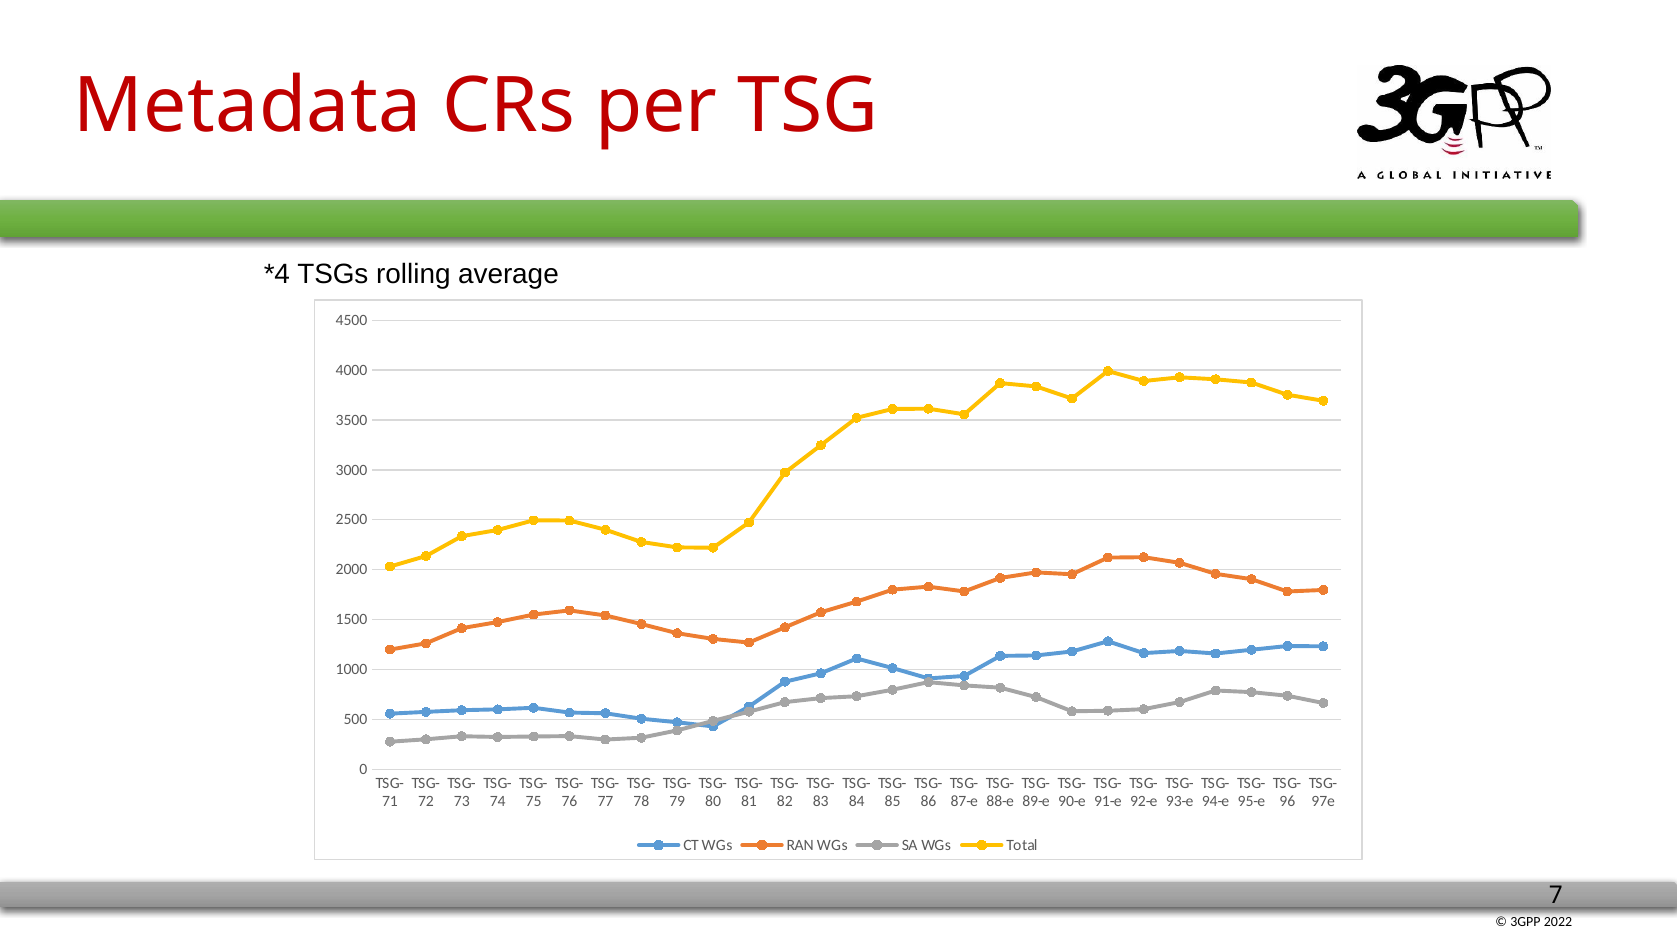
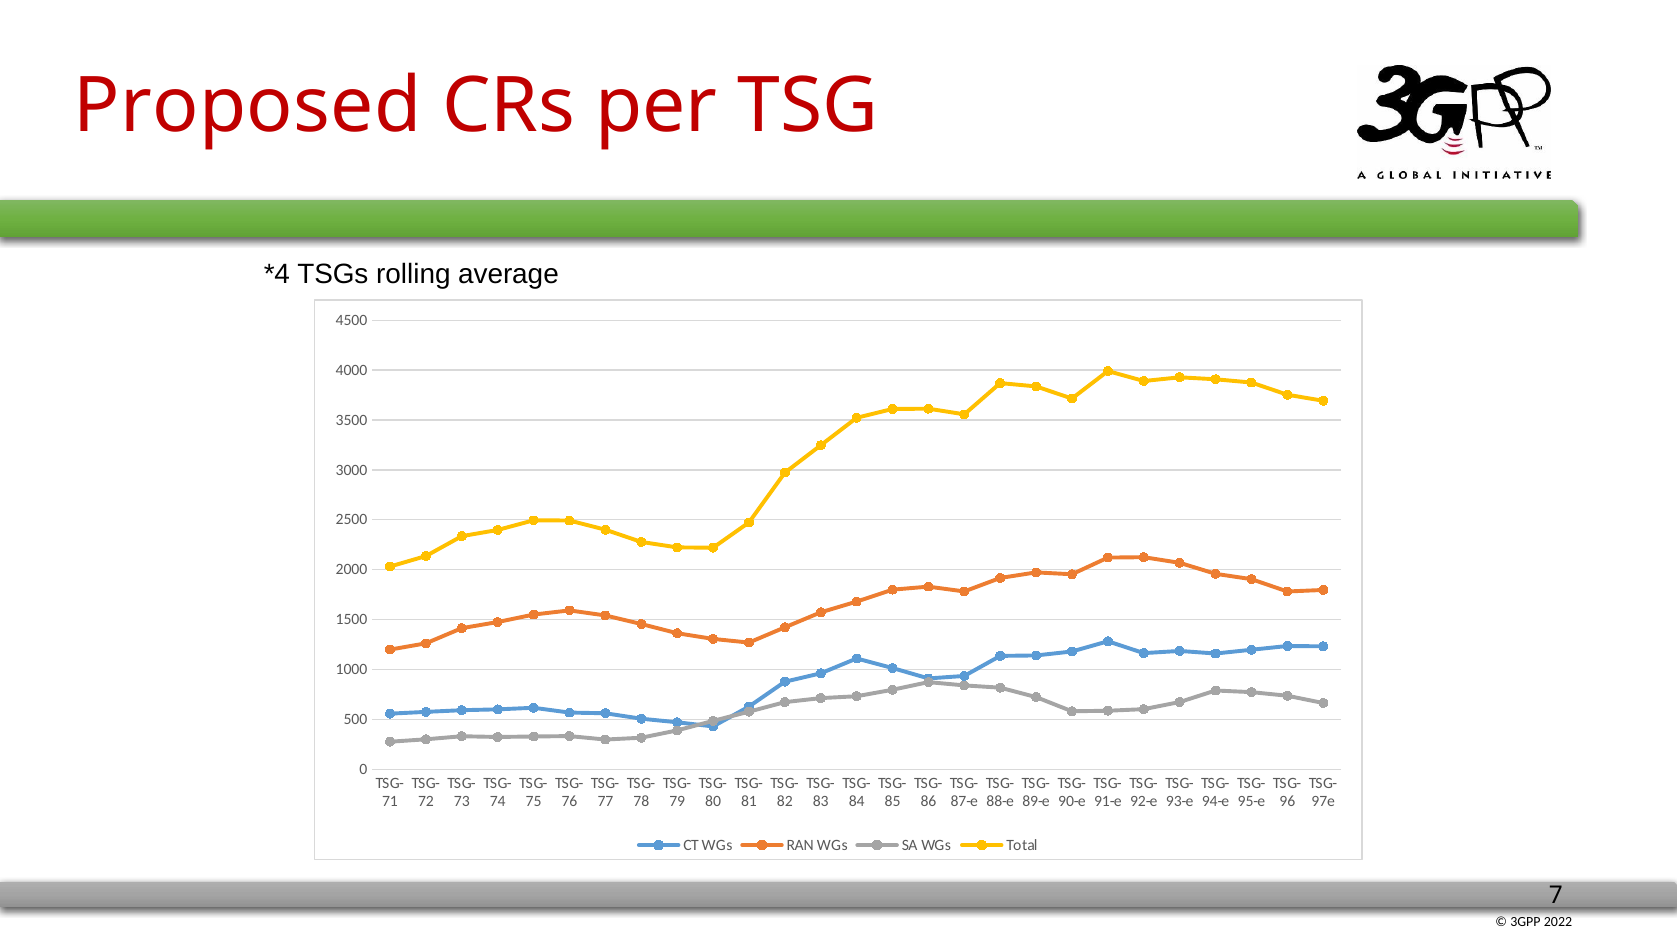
Metadata: Metadata -> Proposed (248, 106)
